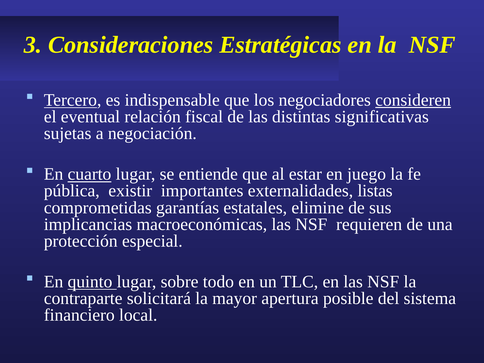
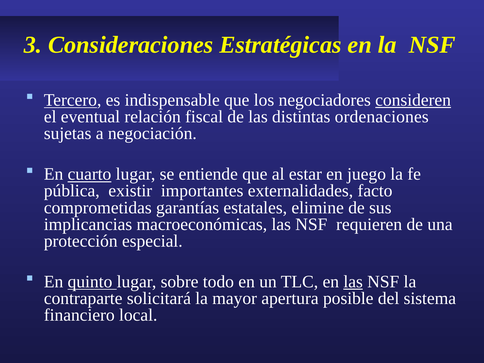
significativas: significativas -> ordenaciones (382, 117)
listas: listas -> facto (375, 191)
las underline: none -> present (353, 282)
